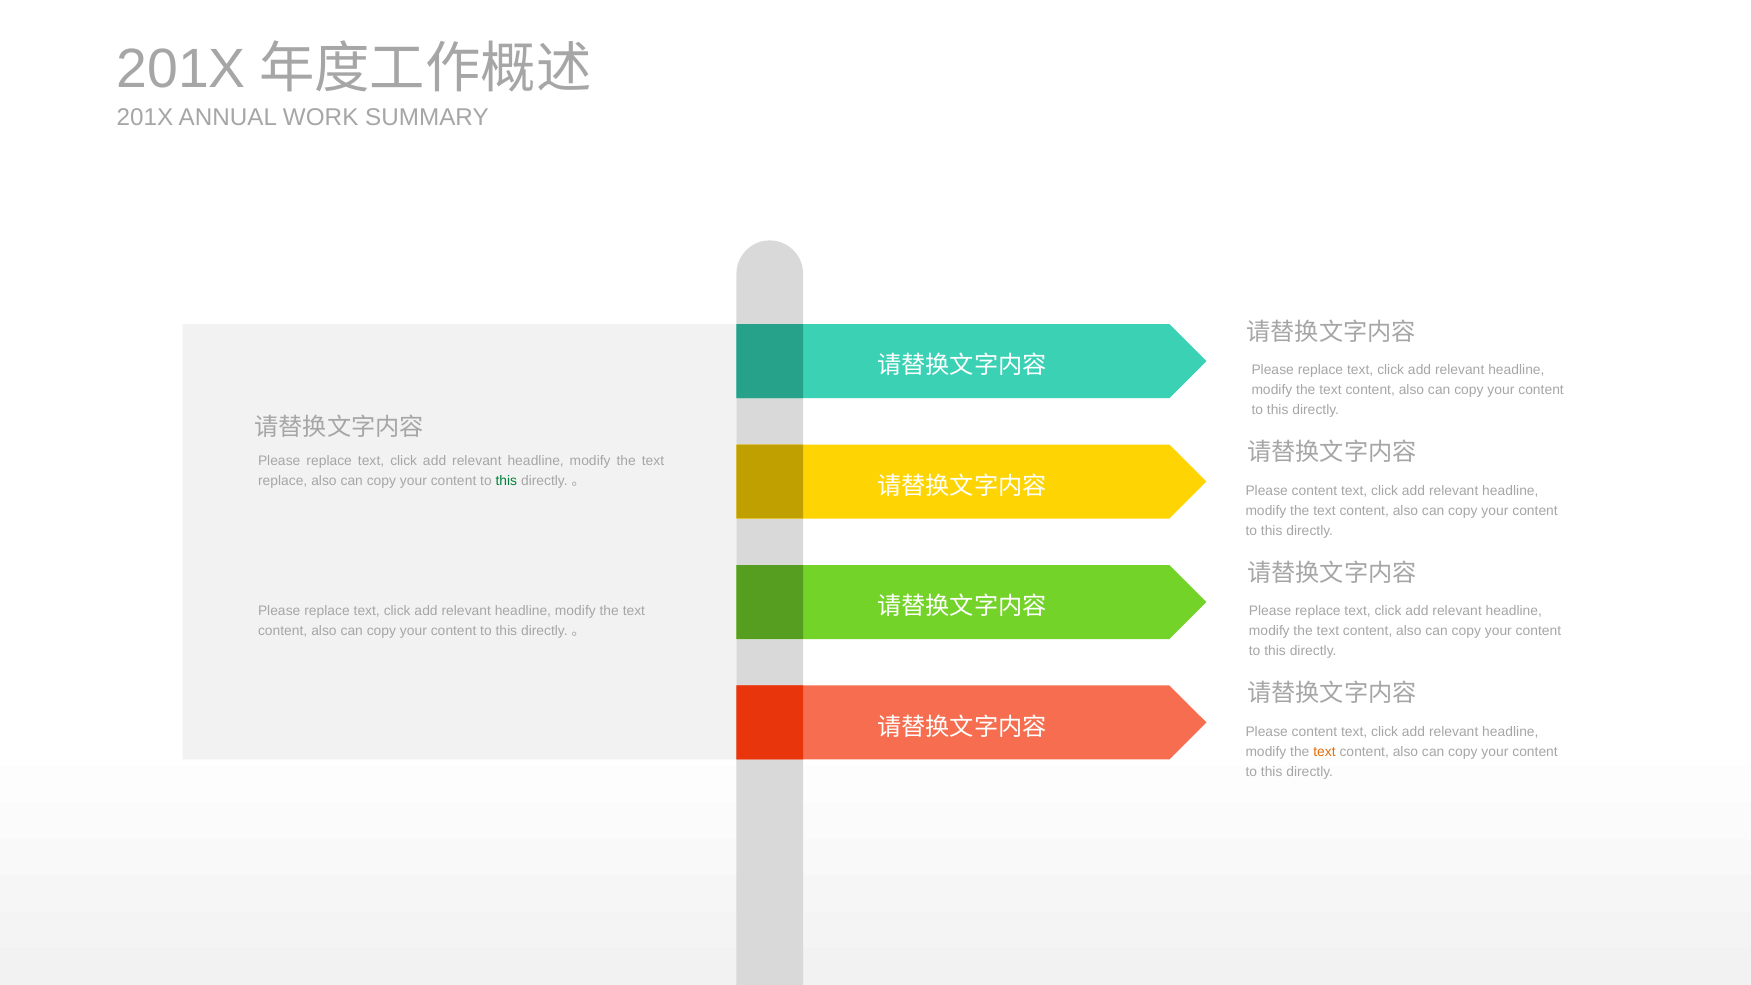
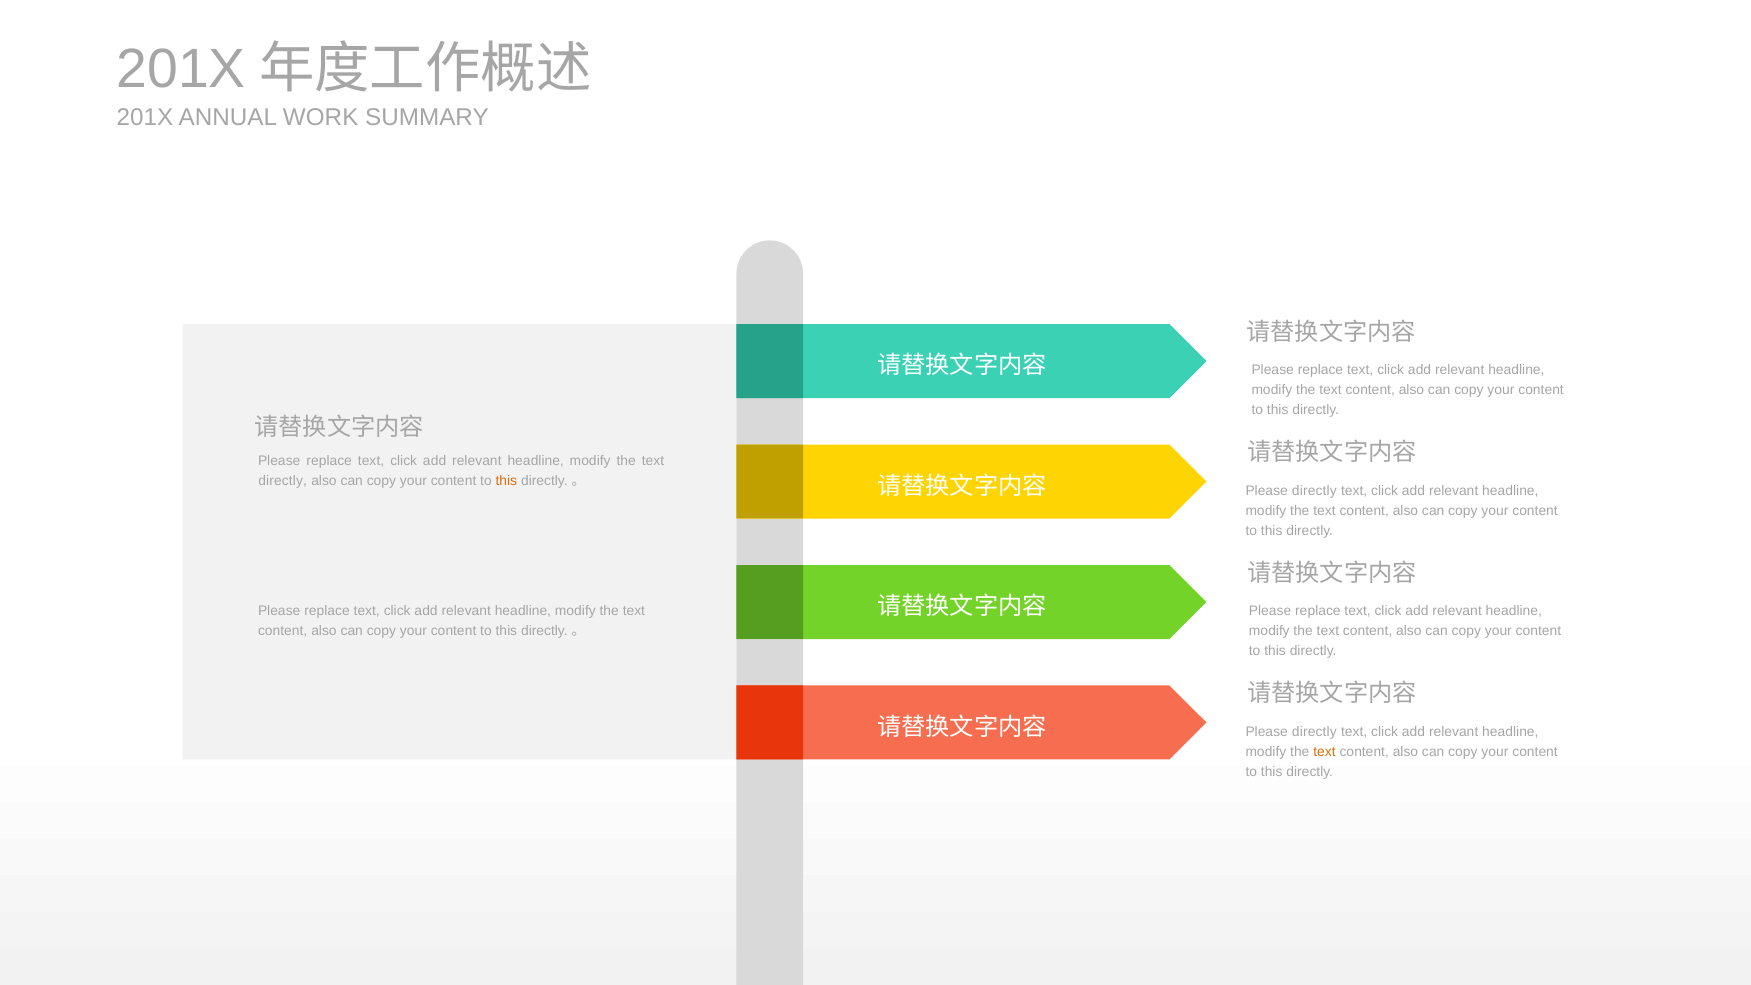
replace: replace -> directly (283, 481)
this colour: green -> orange (506, 481)
content: content -> directly (1314, 491)
content: content -> directly (1314, 732)
